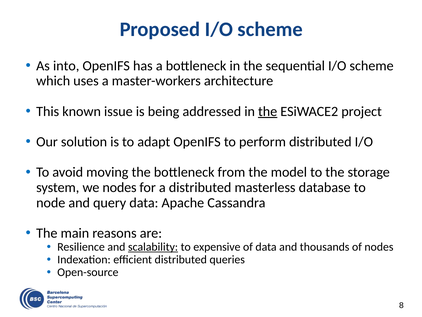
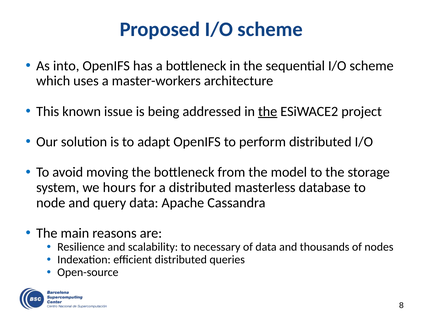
we nodes: nodes -> hours (119, 187)
scalability underline: present -> none (153, 247)
expensive: expensive -> necessary (217, 247)
